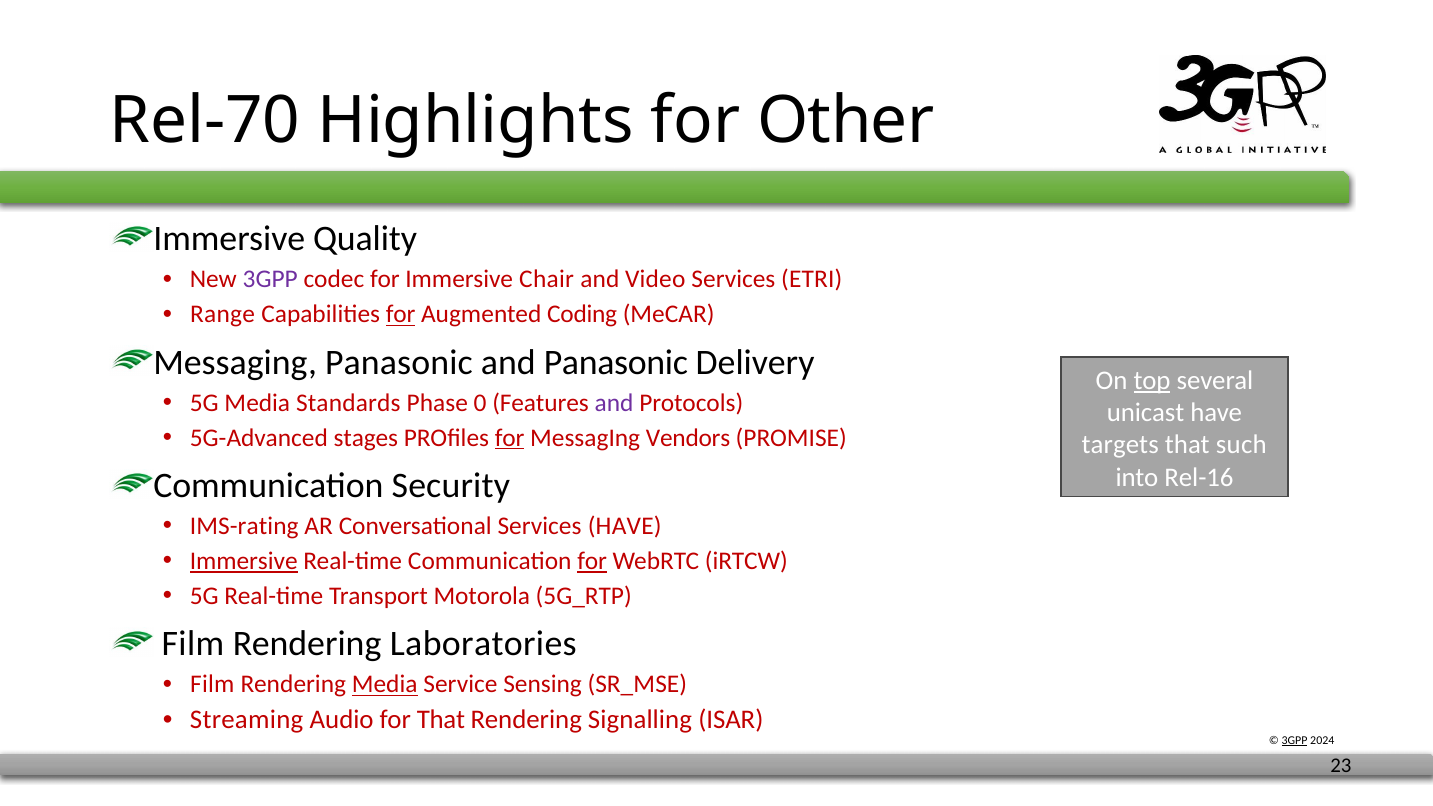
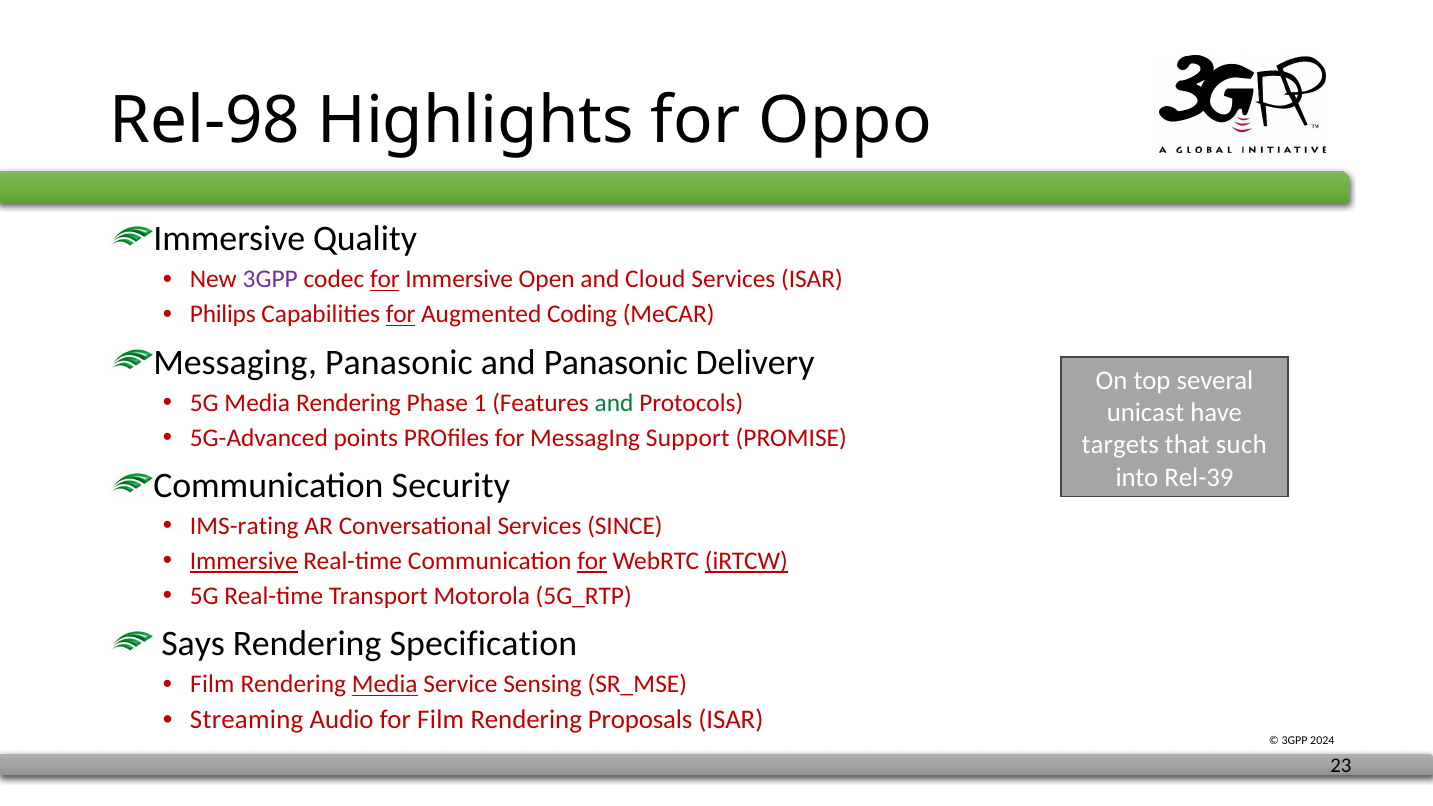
Rel-70: Rel-70 -> Rel-98 (205, 120)
Other: Other -> Oppo (845, 120)
for underline: none -> present (385, 280)
Chair: Chair -> Open (547, 280)
Video: Video -> Cloud (655, 280)
Services ETRI: ETRI -> ISAR (812, 280)
Range: Range -> Philips (223, 314)
top underline: present -> none (1152, 381)
Media Standards: Standards -> Rendering (348, 403)
0: 0 -> 1 (480, 403)
and colour: purple -> green (614, 403)
stages: stages -> points (366, 438)
for underline: present -> none (510, 438)
Vendors: Vendors -> Support (688, 438)
Rel-16: Rel-16 -> Rel-39 (1199, 477)
Services HAVE: HAVE -> SINCE (625, 526)
iRTCW underline: none -> present (746, 561)
Film: Film -> Says (193, 644)
Laboratories: Laboratories -> Specification (483, 644)
for That: That -> Film (441, 720)
Signalling: Signalling -> Proposals (640, 720)
3GPP underline: present -> none (1295, 741)
